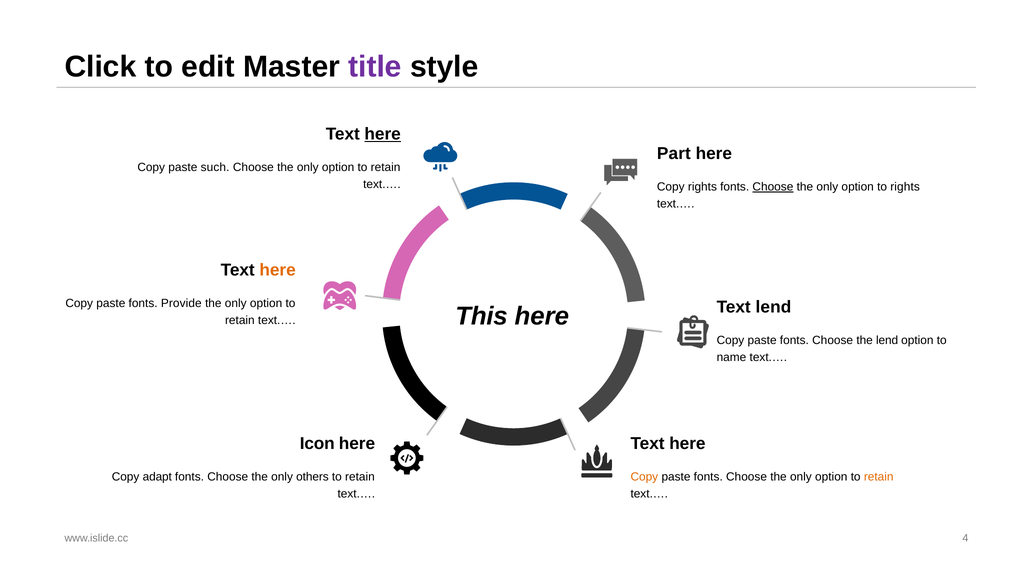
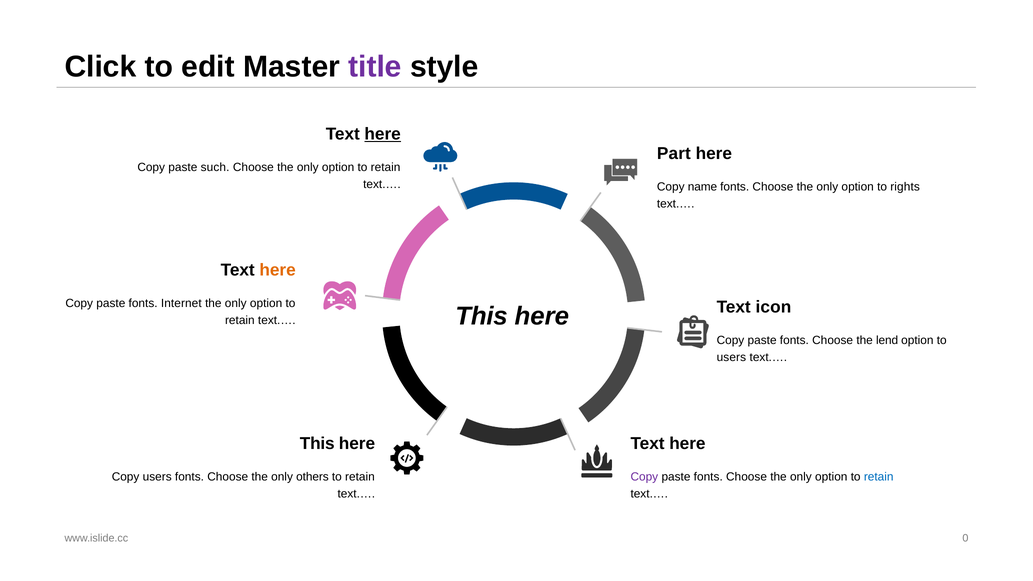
Copy rights: rights -> name (702, 187)
Choose underline: present -> none (773, 187)
Provide: Provide -> Internet (181, 303)
Text lend: lend -> icon (773, 307)
name: name -> users (731, 357)
Icon: Icon -> This (317, 443)
Copy adapt: adapt -> users (157, 477)
Copy colour: orange -> purple (644, 477)
retain colour: orange -> blue (879, 477)
4: 4 -> 0 (965, 538)
